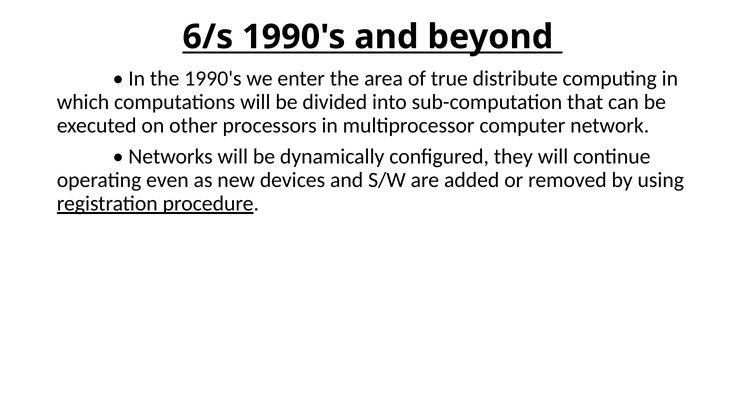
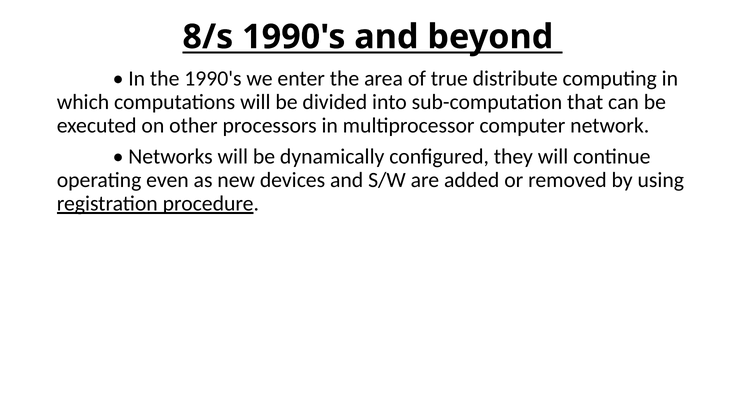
6/s: 6/s -> 8/s (208, 37)
